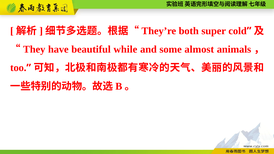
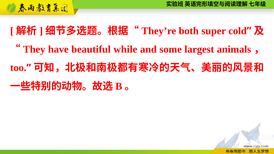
almost: almost -> largest (199, 49)
